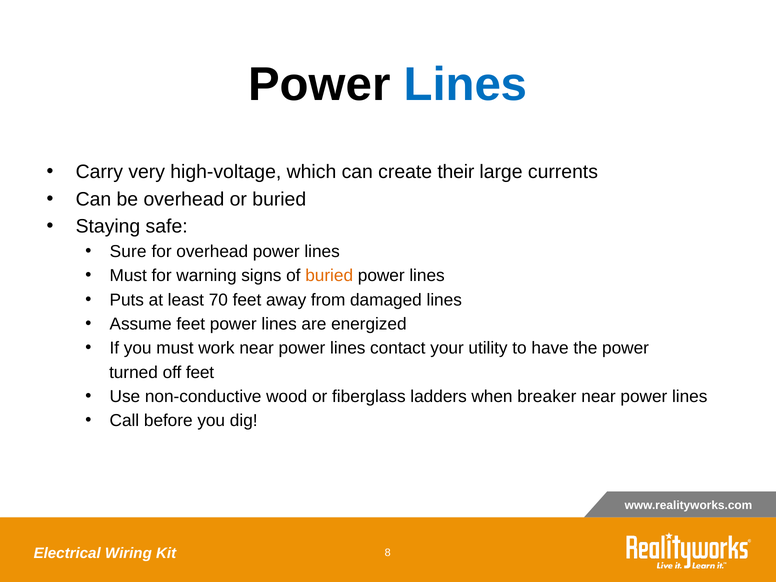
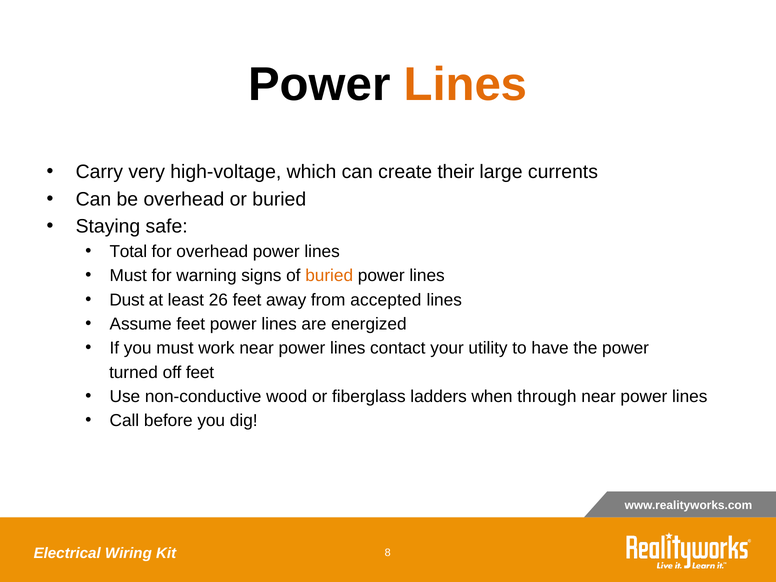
Lines colour: blue -> orange (465, 85)
Sure: Sure -> Total (128, 252)
Puts: Puts -> Dust (127, 300)
70: 70 -> 26 (218, 300)
damaged: damaged -> accepted (386, 300)
breaker: breaker -> through (547, 396)
